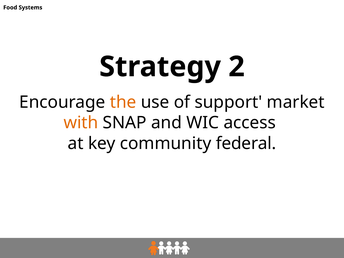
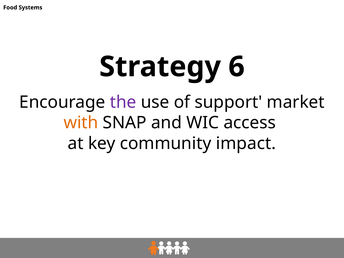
2: 2 -> 6 (237, 67)
the colour: orange -> purple (123, 102)
federal: federal -> impact (246, 143)
